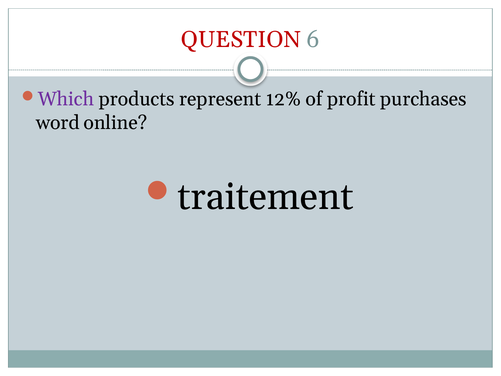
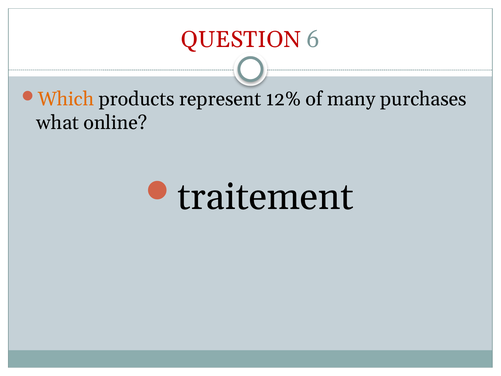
Which colour: purple -> orange (66, 99)
profit: profit -> many (351, 99)
word: word -> what (58, 122)
